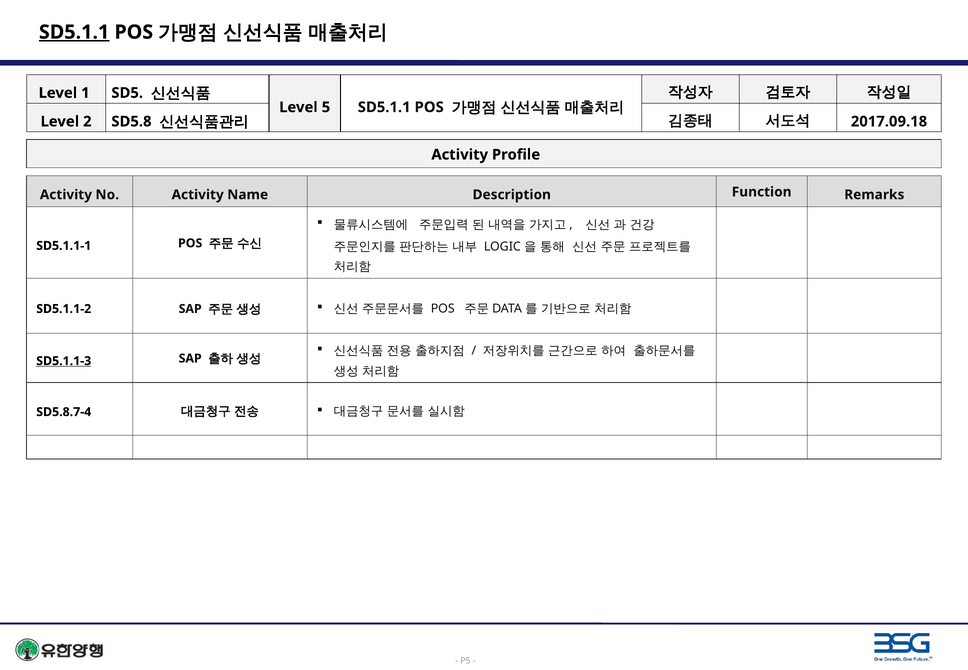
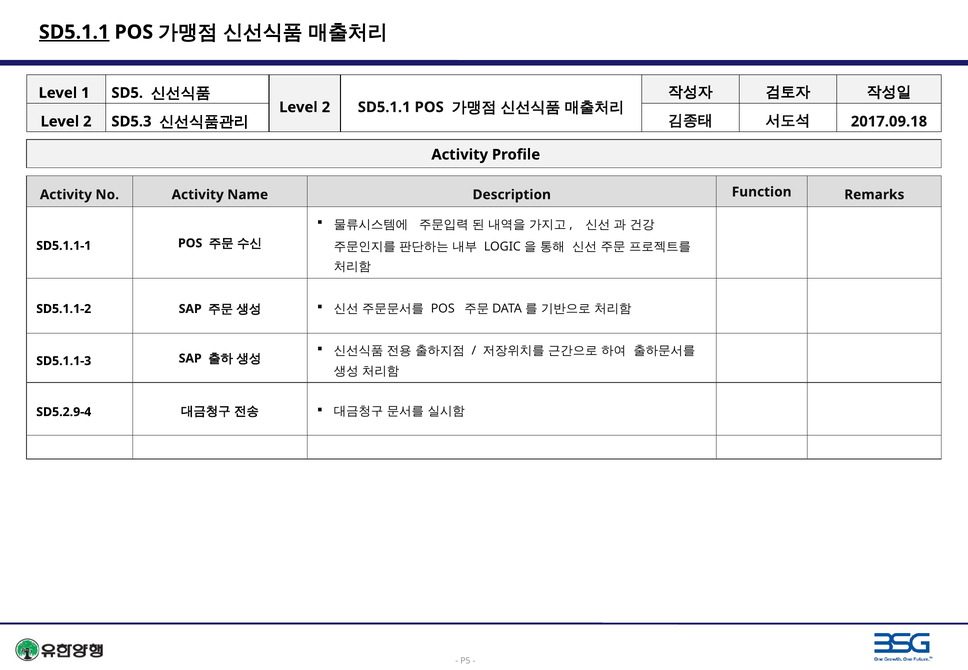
5: 5 -> 2 (326, 107)
SD5.8: SD5.8 -> SD5.3 (131, 122)
SD5.1.1-3 underline: present -> none (64, 361)
SD5.8.7-4: SD5.8.7-4 -> SD5.2.9-4 (64, 412)
